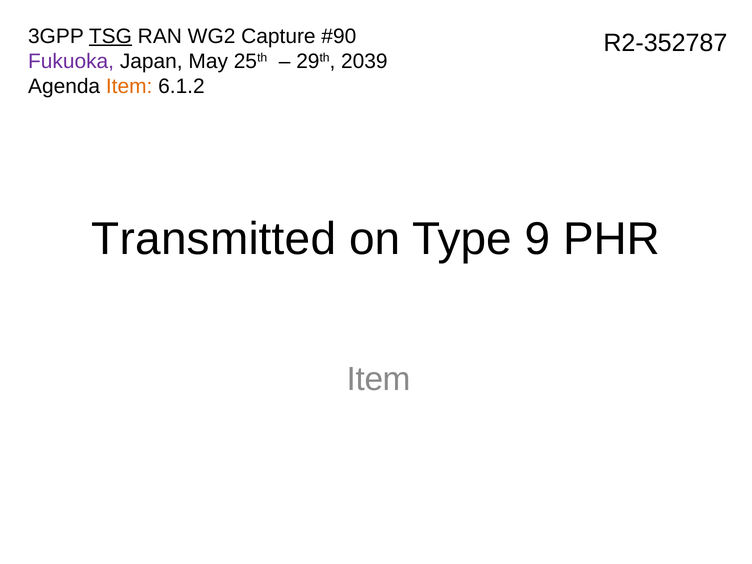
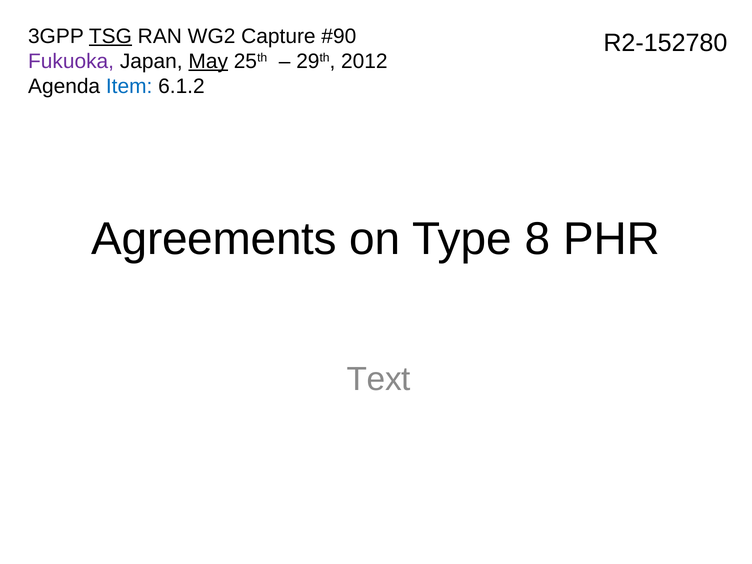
R2-352787: R2-352787 -> R2-152780 (665, 43)
May underline: none -> present (208, 61)
2039: 2039 -> 2012 (364, 61)
Item colour: orange -> blue (129, 86)
Transmitted: Transmitted -> Agreements (214, 239)
9: 9 -> 8 (538, 239)
Item: Item -> Text (379, 379)
